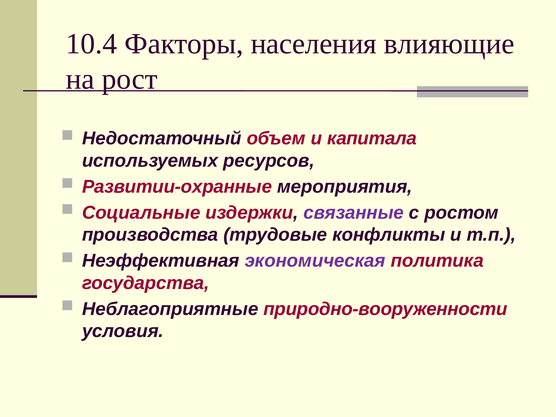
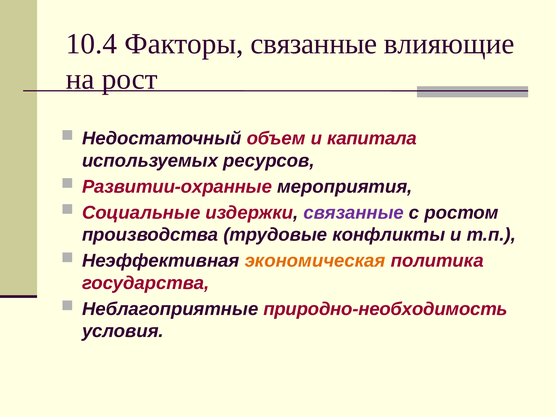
Факторы населения: населения -> связанные (314, 44)
экономическая colour: purple -> orange (315, 261)
природно-вооруженности: природно-вооруженности -> природно-необходимость (386, 309)
